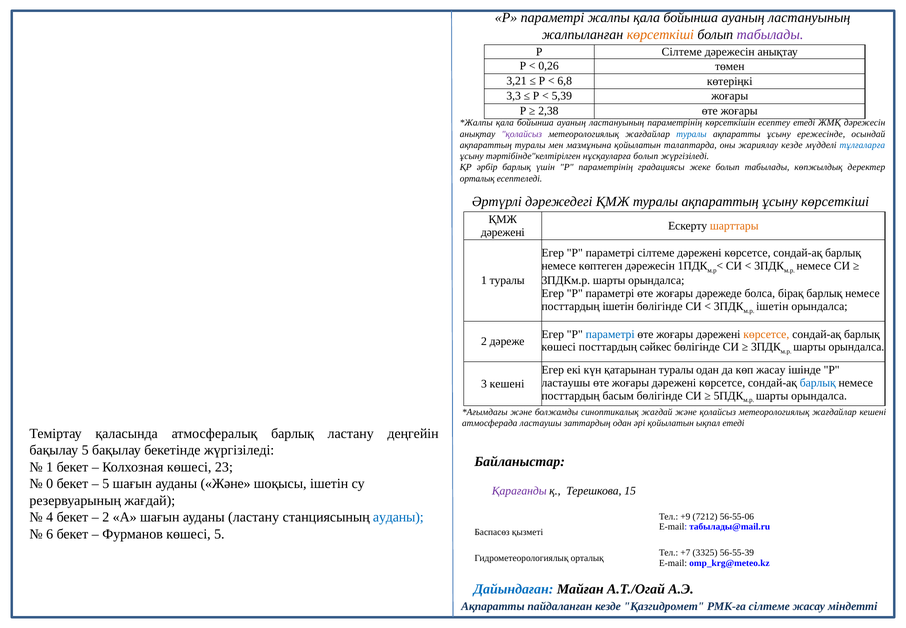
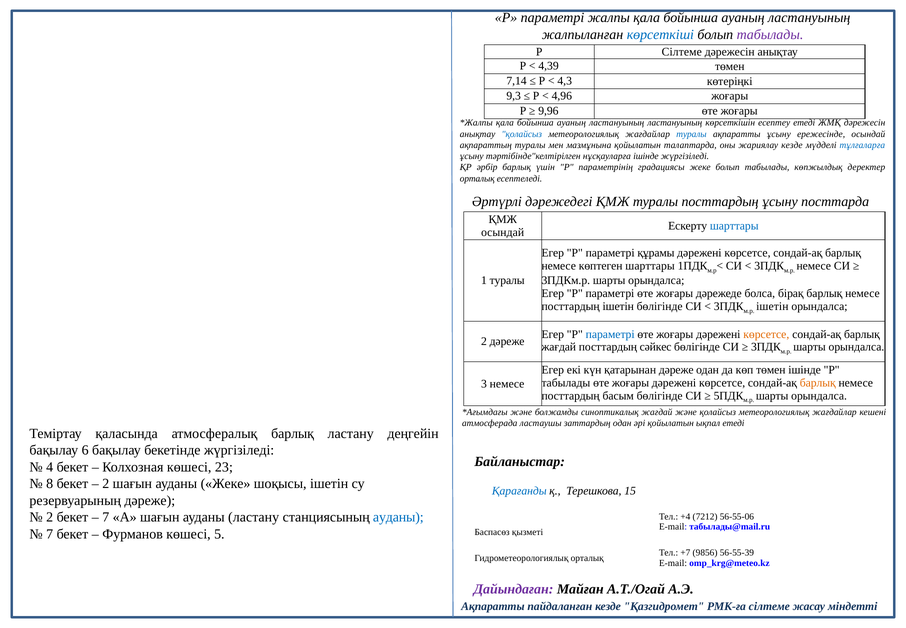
көрсеткіші colour: orange -> blue (660, 35)
0,26: 0,26 -> 4,39 (549, 66)
3,21: 3,21 -> 7,14 (517, 81)
6,8: 6,8 -> 4,3 (565, 81)
3,3: 3,3 -> 9,3 (514, 96)
5,39: 5,39 -> 4,96 (562, 96)
2,38: 2,38 -> 9,96 (548, 111)
ластануының параметрінің: параметрінің -> ластануының (675, 123)
қолайсыз colour: purple -> blue (522, 134)
нұсқауларға болып: болып -> ішінде (646, 156)
туралы ақпараттың: ақпараттың -> посттардың (720, 201)
ұсыну көрсеткіші: көрсеткіші -> посттарда (835, 201)
шарттары colour: orange -> blue (734, 226)
дәрежені: дәрежені -> осындай (503, 232)
параметрі сілтеме: сілтеме -> құрамы (656, 253)
көптеген дәрежесін: дәрежесін -> шарттары (650, 266)
көшесі: көшесі -> жағдай (559, 347)
қатарынан туралы: туралы -> дәреже (676, 370)
көп жасау: жасау -> төмен (771, 370)
ластаушы: ластаушы -> табылады (566, 382)
барлық colour: blue -> orange (818, 382)
3 кешені: кешені -> немесе (507, 383)
бақылау 5: 5 -> 6 (85, 450)
1: 1 -> 4 (50, 466)
0: 0 -> 8 (50, 483)
5: 5 -> 2 (106, 483)
ауданы Және: Және -> Жеке (226, 483)
Қарағанды colour: purple -> blue (519, 490)
резервуарының жағдай: жағдай -> дәреже (150, 500)
4: 4 -> 2 (50, 517)
2: 2 -> 7 (106, 517)
+9: +9 -> +4 (685, 516)
6: 6 -> 7 (50, 533)
3325: 3325 -> 9856 (705, 552)
Дайындаған colour: blue -> purple (514, 588)
